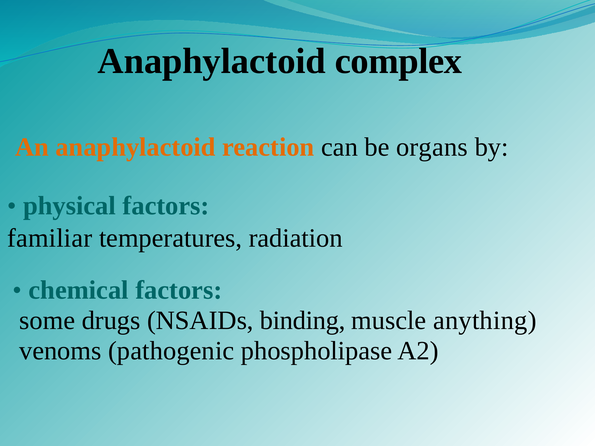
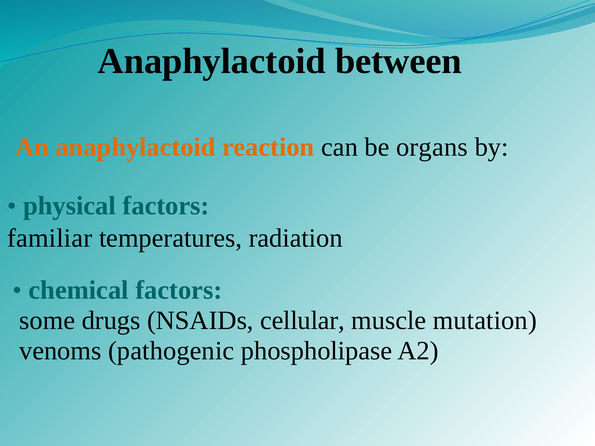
complex: complex -> between (398, 61)
binding: binding -> cellular (302, 321)
anything: anything -> mutation (485, 321)
